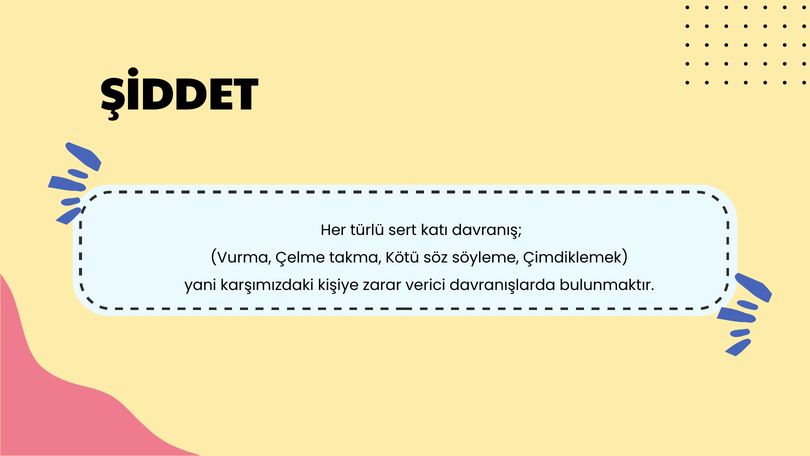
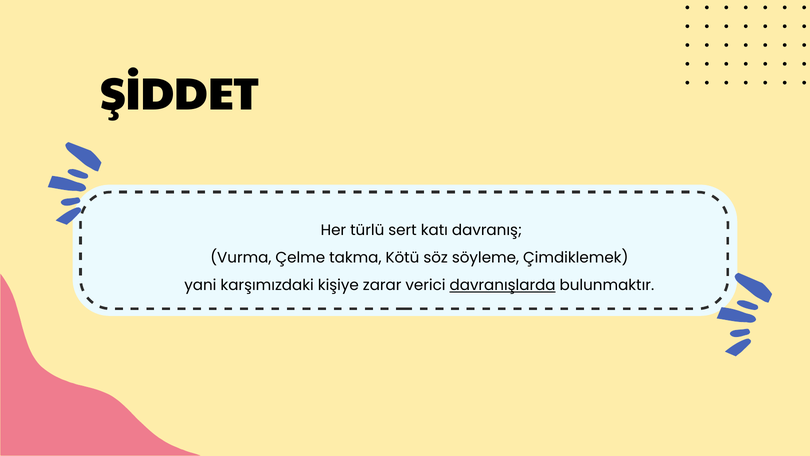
davranışlarda underline: none -> present (503, 285)
